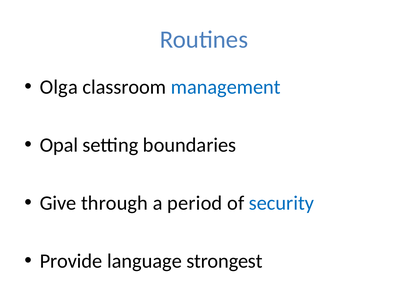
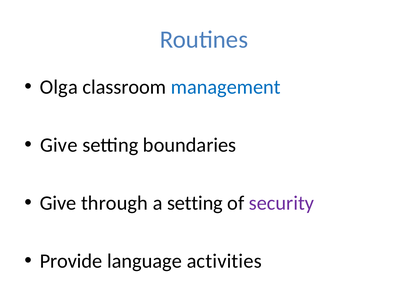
Opal: Opal -> Give (59, 145)
a period: period -> setting (195, 203)
security colour: blue -> purple (281, 203)
strongest: strongest -> activities (224, 261)
